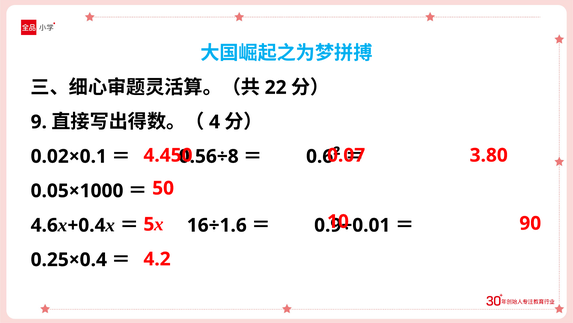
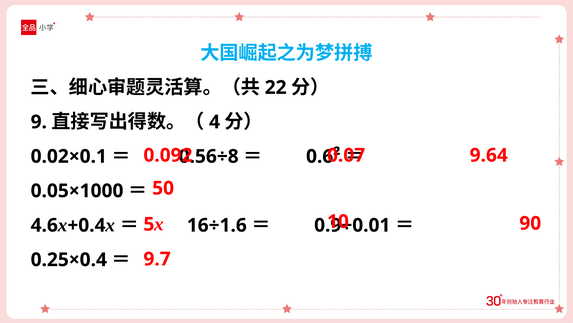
4.450: 4.450 -> 0.092 (168, 155)
3.80: 3.80 -> 9.64 (489, 155)
4.2: 4.2 -> 9.7 (157, 259)
